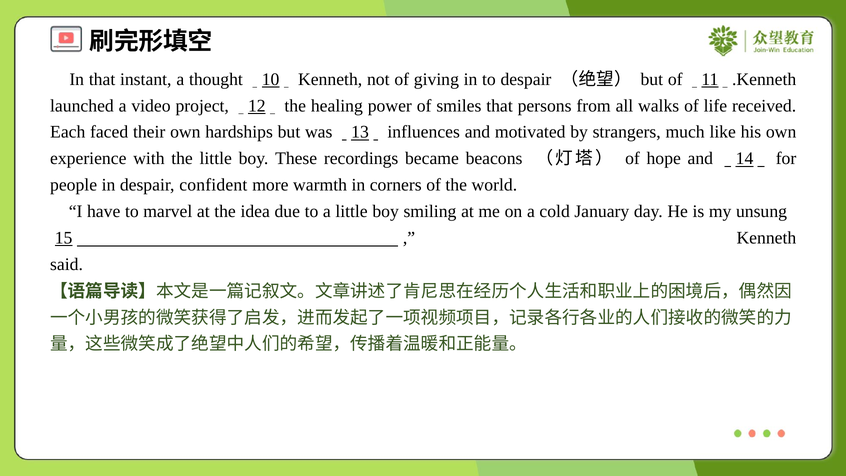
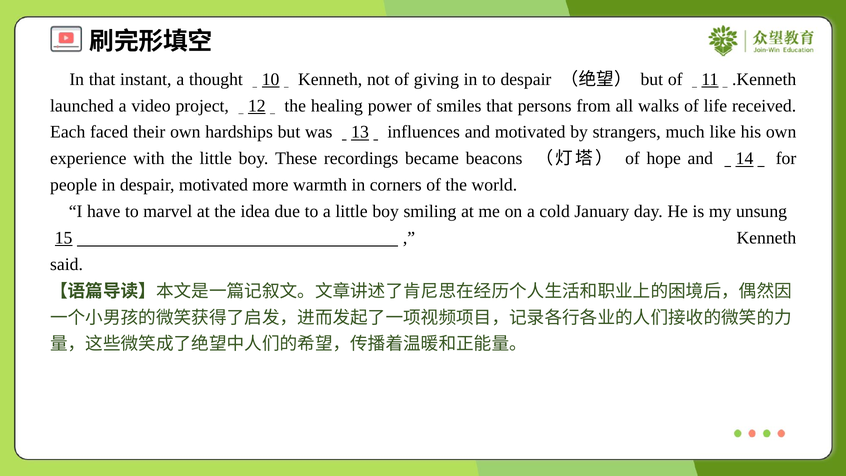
despair confident: confident -> motivated (213, 185)
